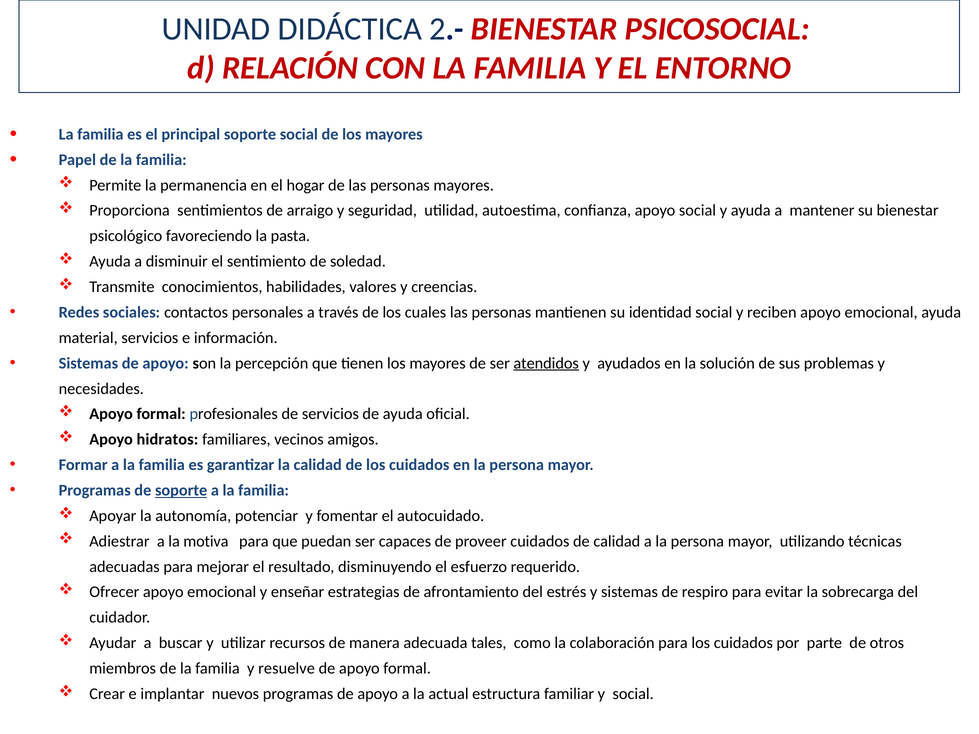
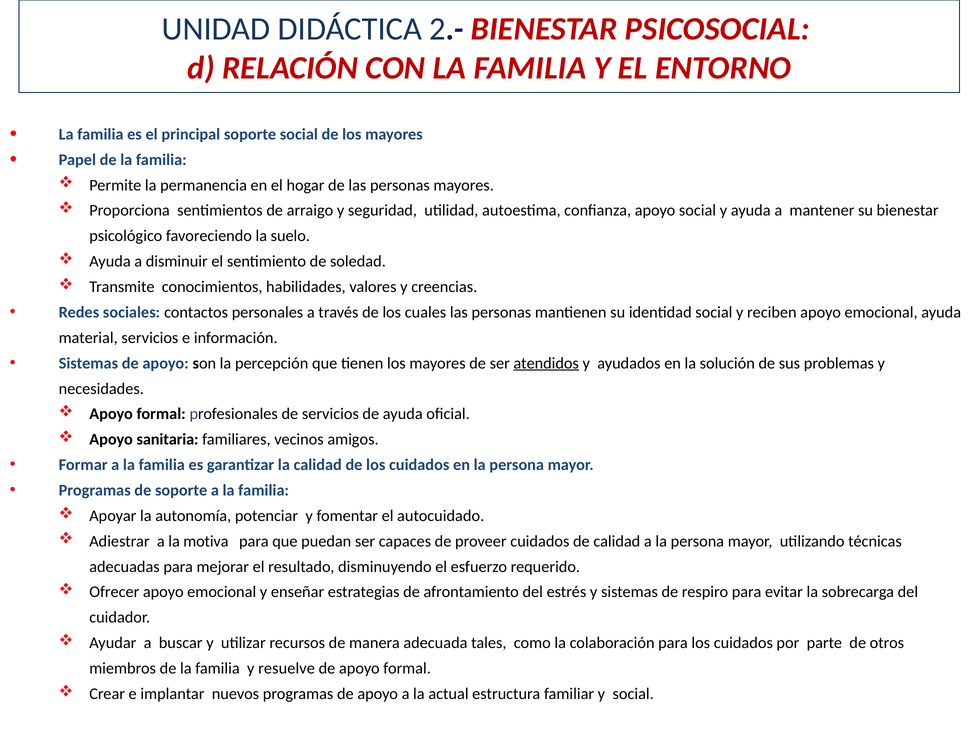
pasta: pasta -> suelo (290, 236)
hidratos: hidratos -> sanitaria (168, 440)
soporte underline: present -> none (181, 491)
